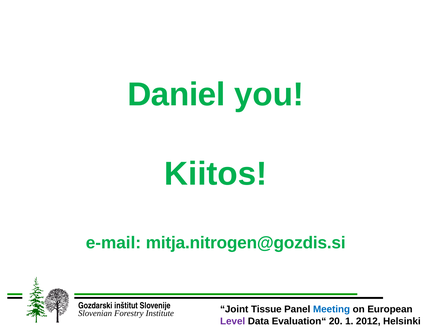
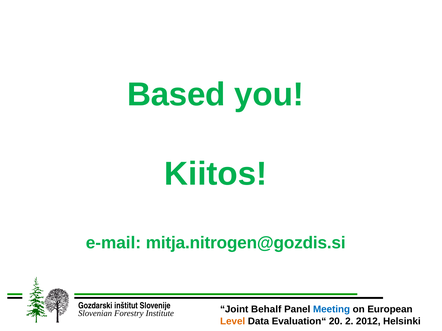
Daniel: Daniel -> Based (176, 95)
Tissue: Tissue -> Behalf (266, 310)
Level colour: purple -> orange (233, 322)
1: 1 -> 2 (349, 322)
